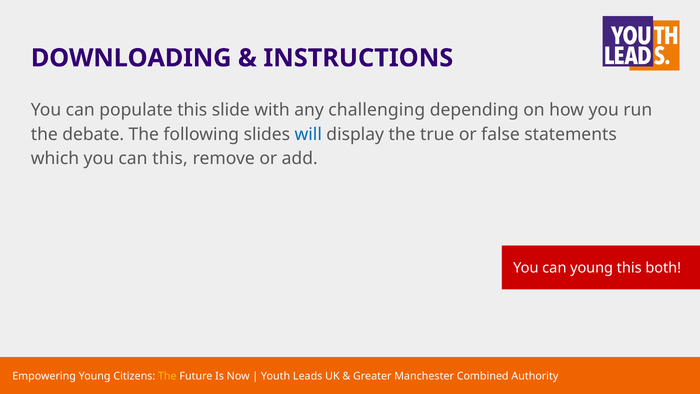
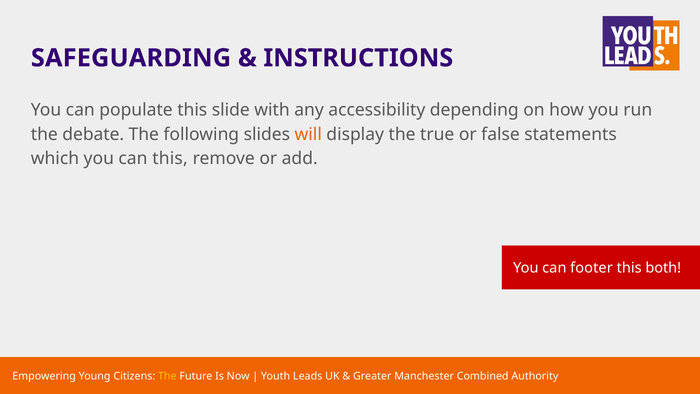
DOWNLOADING: DOWNLOADING -> SAFEGUARDING (131, 58)
challenging: challenging -> accessibility (377, 110)
will colour: blue -> orange (308, 134)
can young: young -> footer (592, 268)
